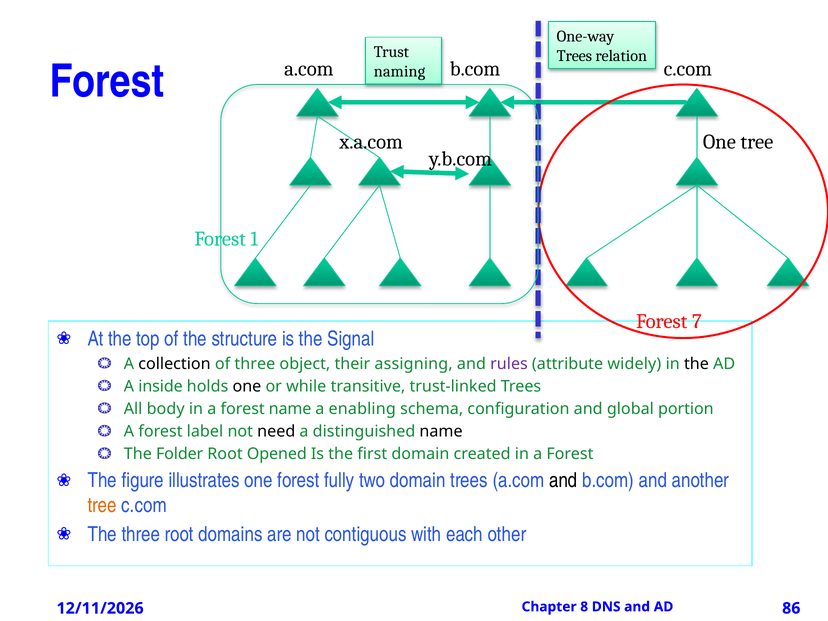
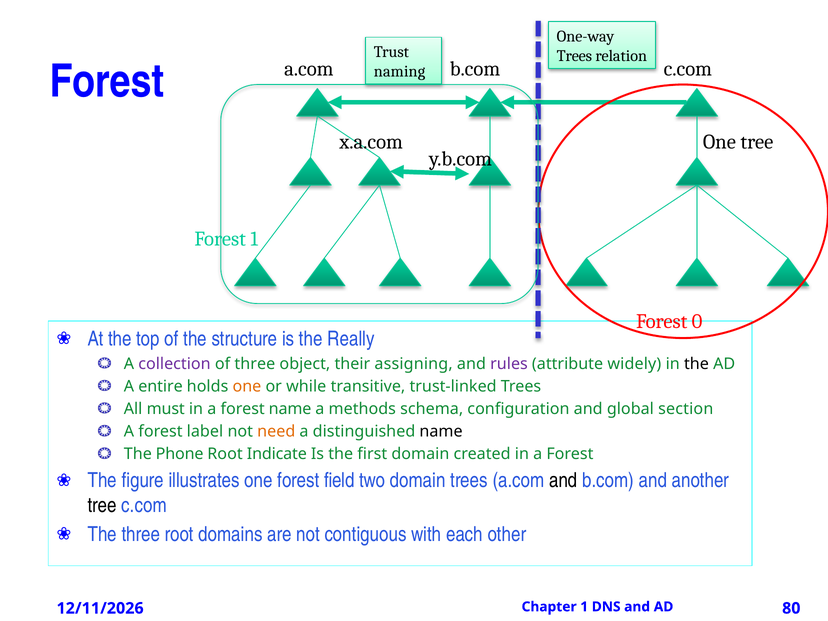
7: 7 -> 0 (697, 322)
Signal: Signal -> Really (351, 339)
collection colour: black -> purple (174, 364)
inside: inside -> entire (161, 386)
one colour: black -> orange (247, 386)
body: body -> must (166, 409)
enabling: enabling -> methods (362, 409)
portion: portion -> section (686, 409)
need colour: black -> orange (276, 432)
Folder: Folder -> Phone (180, 454)
Opened: Opened -> Indicate (277, 454)
fully: fully -> field (339, 481)
tree colour: orange -> black (102, 505)
Chapter 8: 8 -> 1 (584, 607)
86: 86 -> 80 (791, 608)
